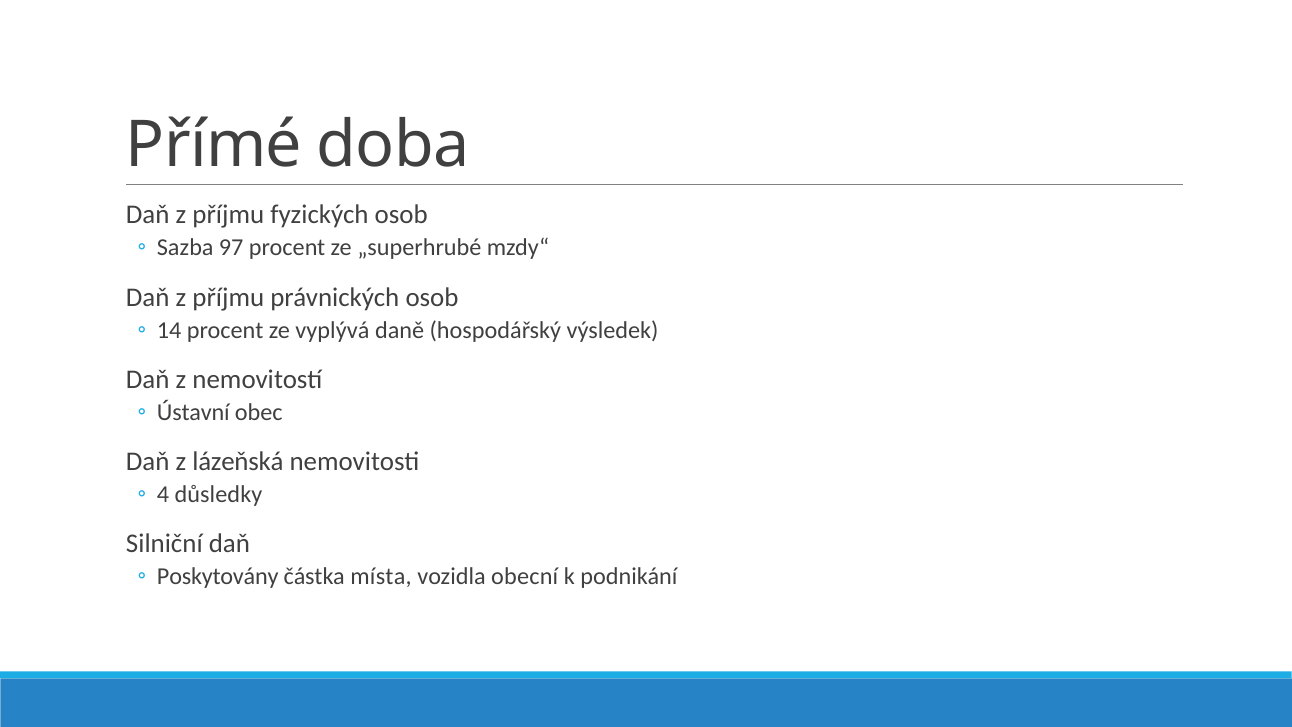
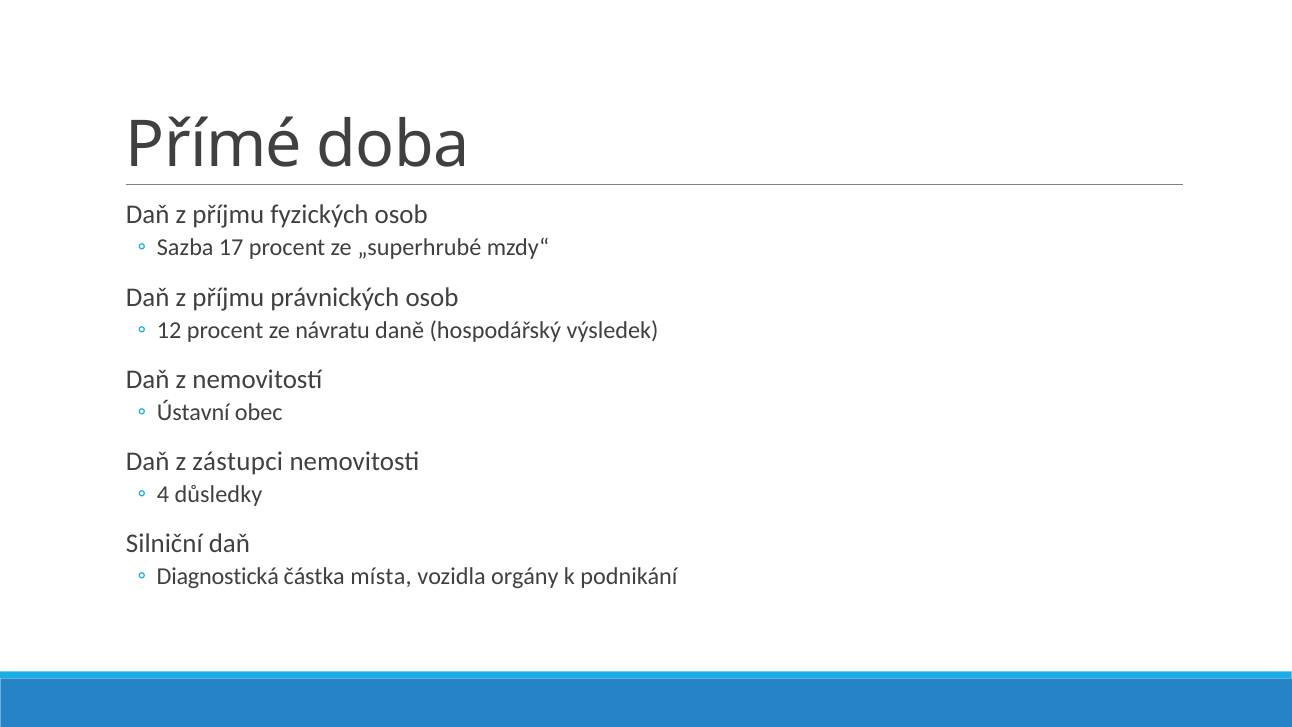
97: 97 -> 17 (231, 248)
14: 14 -> 12 (169, 330)
vyplývá: vyplývá -> návratu (333, 330)
lázeňská: lázeňská -> zástupci (238, 461)
Poskytovány: Poskytovány -> Diagnostická (218, 577)
obecní: obecní -> orgány (525, 577)
